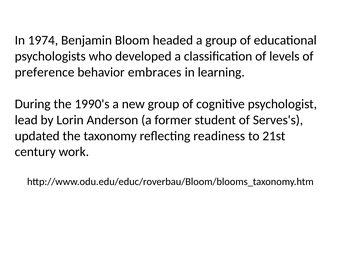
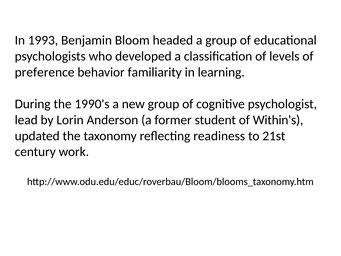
1974: 1974 -> 1993 (43, 40)
embraces: embraces -> familiarity (155, 72)
Serves's: Serves's -> Within's (278, 120)
